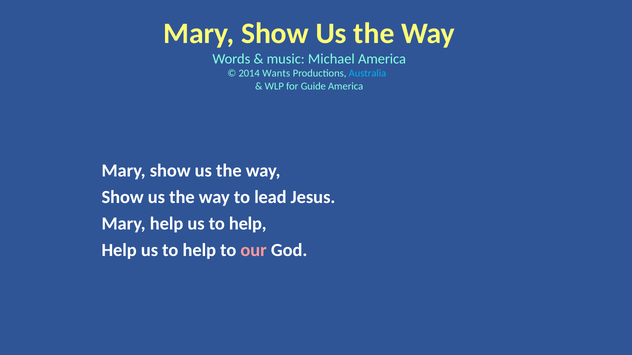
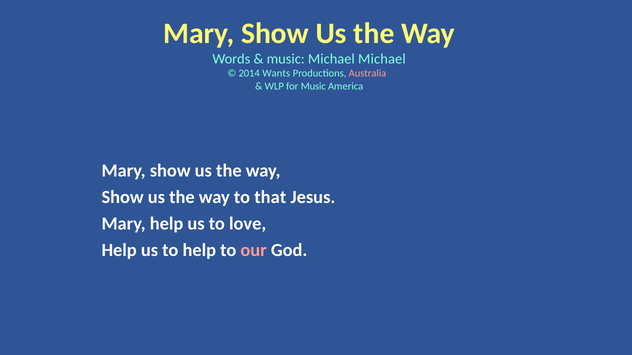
Michael America: America -> Michael (382, 59)
Australia colour: light blue -> pink (367, 74)
for Guide: Guide -> Music (313, 86)
lead: lead -> that (270, 197)
help: help -> love (248, 224)
